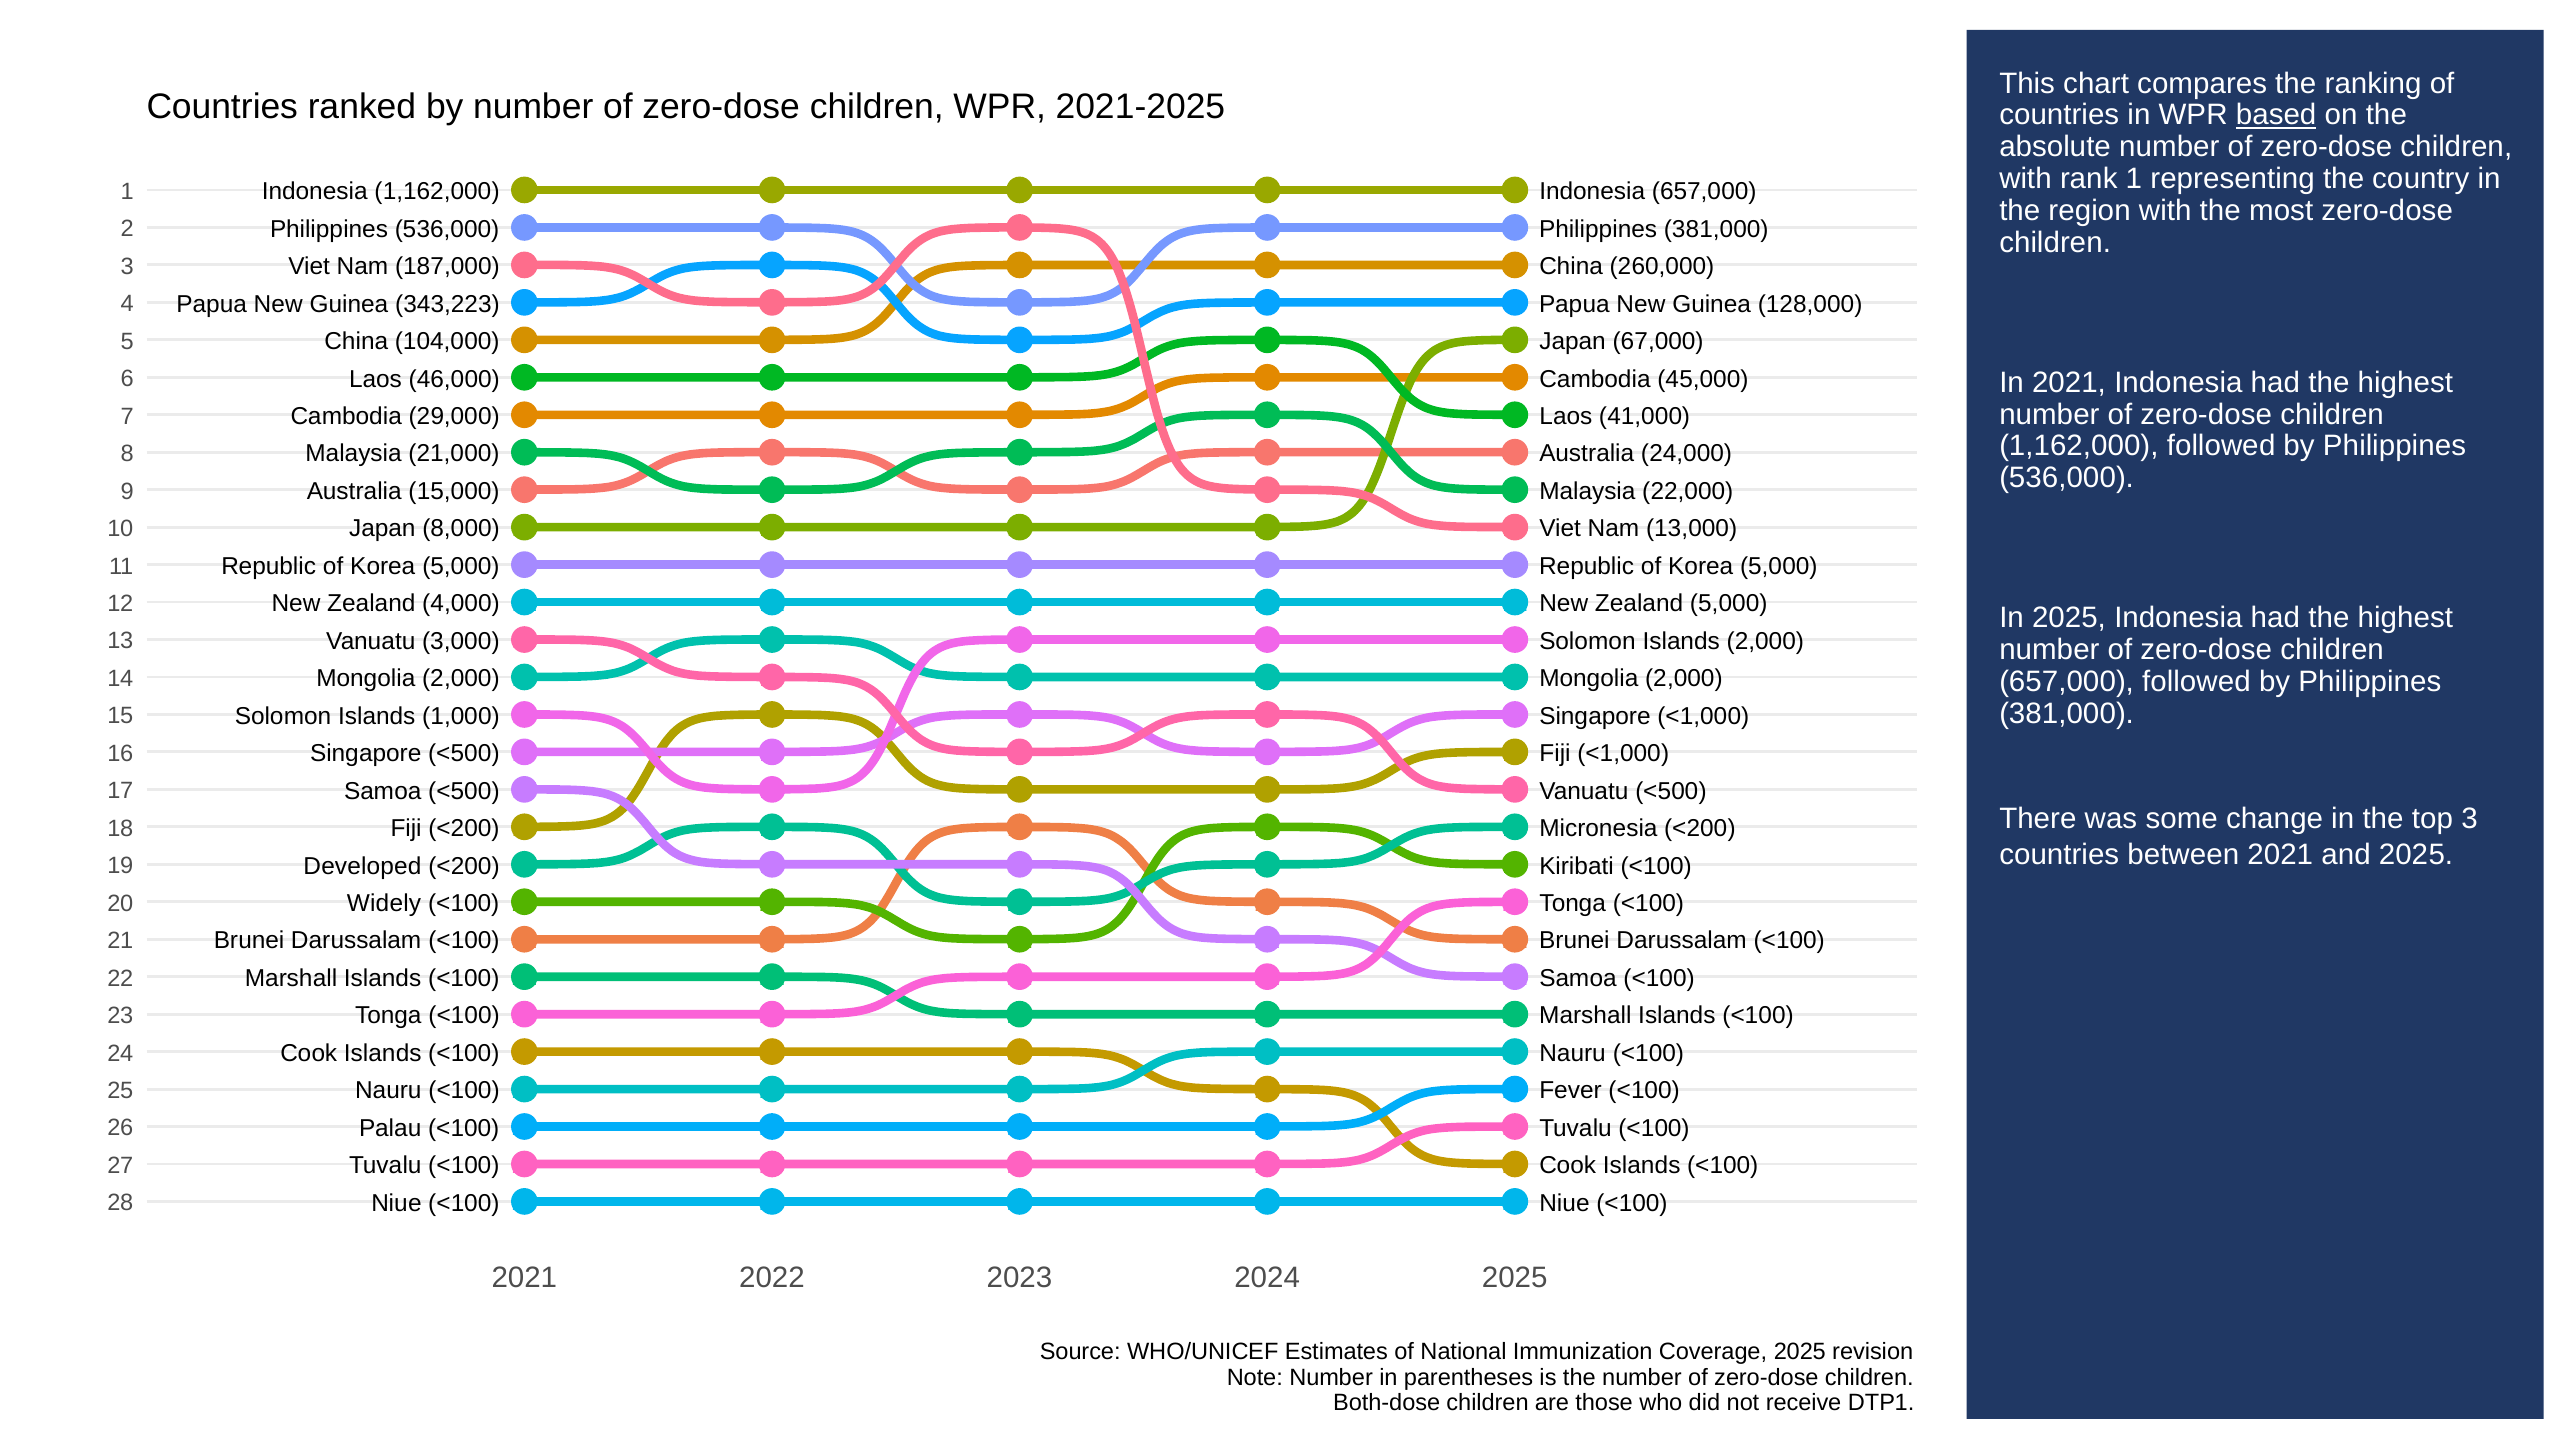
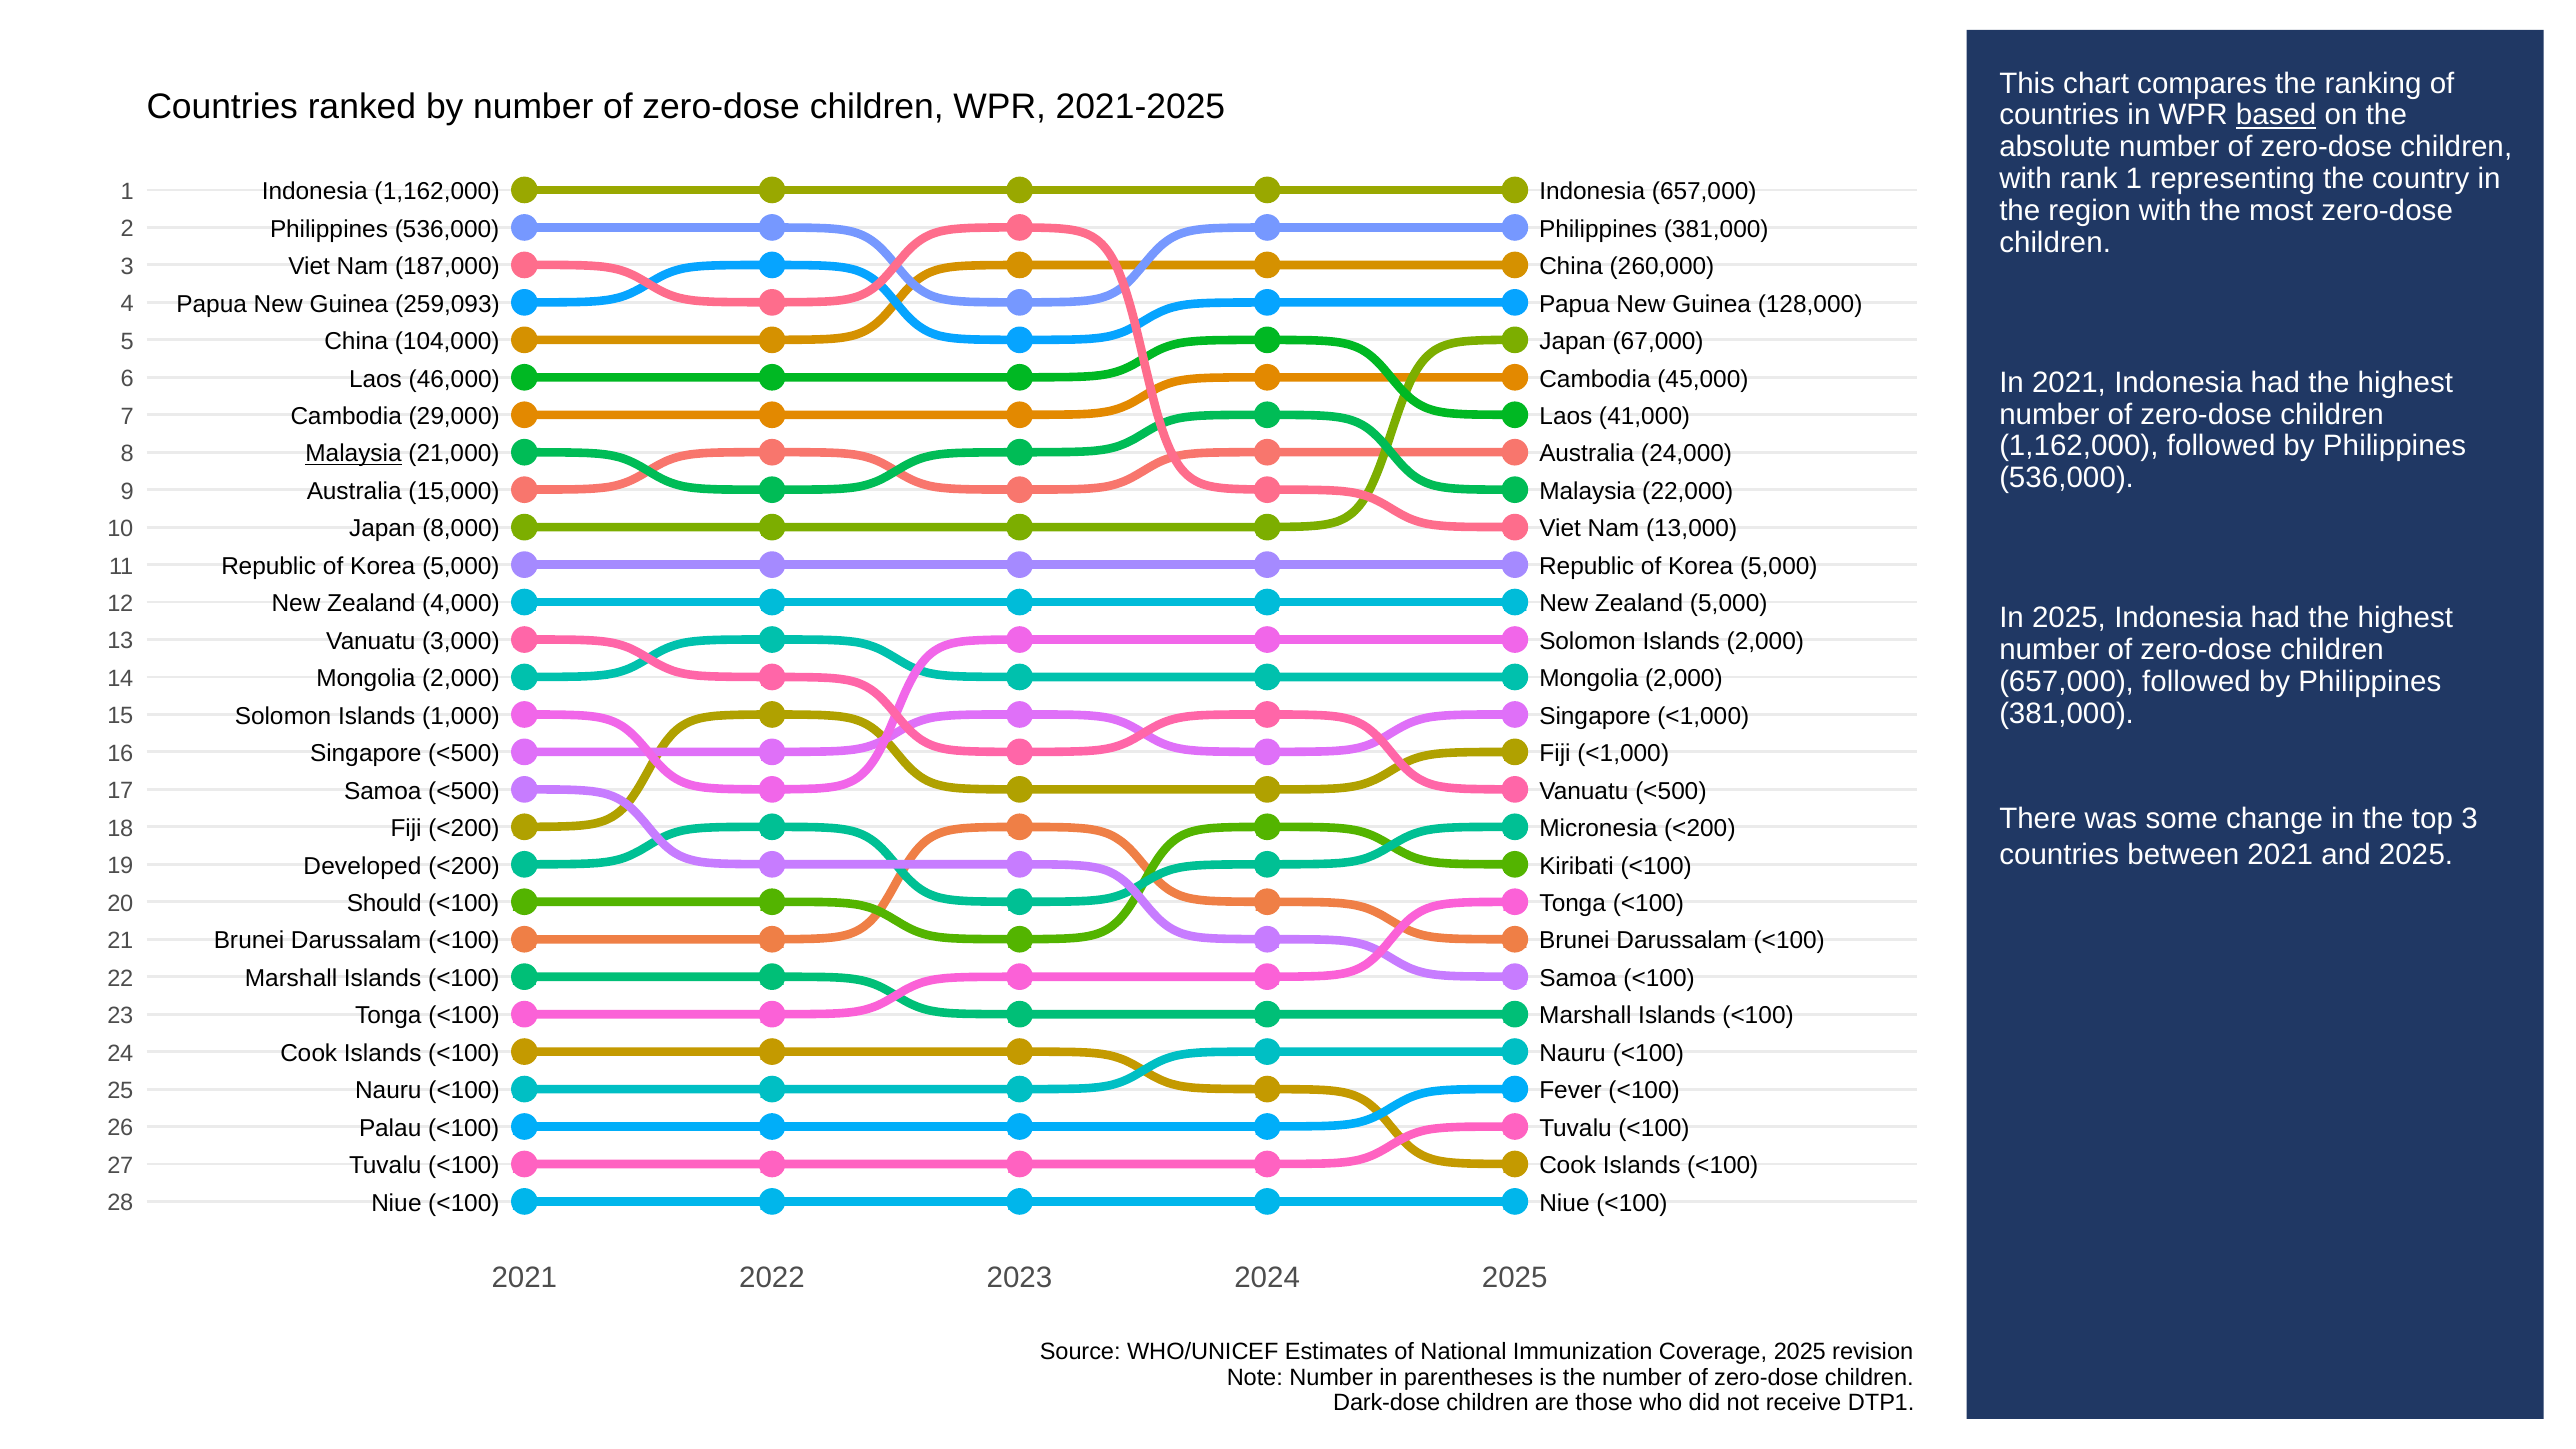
343,223: 343,223 -> 259,093 (448, 304)
Malaysia underline: none -> present (354, 454)
Widely: Widely -> Should (384, 903)
Both-dose: Both-dose -> Dark-dose (1387, 1403)
